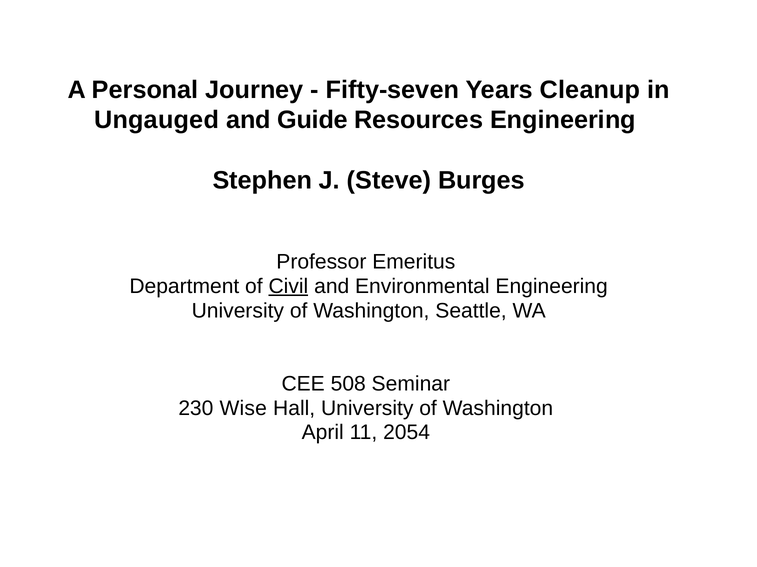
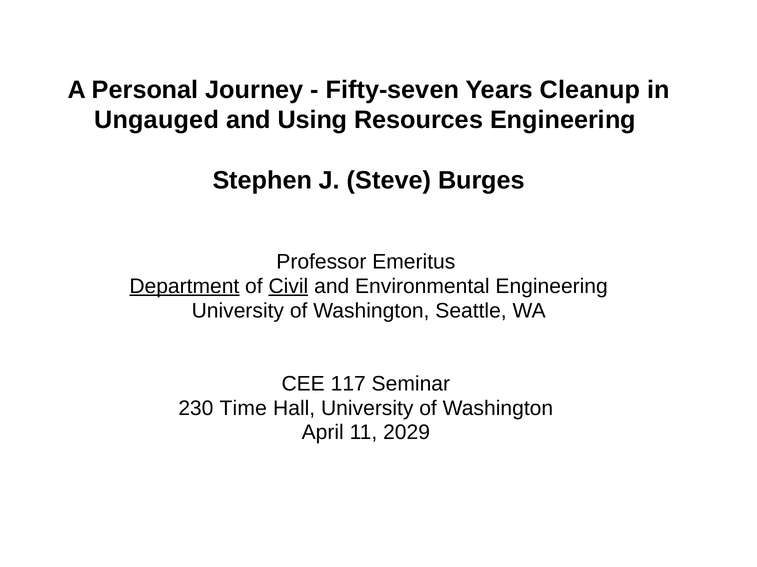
Guide: Guide -> Using (313, 120)
Department underline: none -> present (184, 287)
508: 508 -> 117 (348, 384)
Wise: Wise -> Time (243, 409)
2054: 2054 -> 2029 (407, 433)
